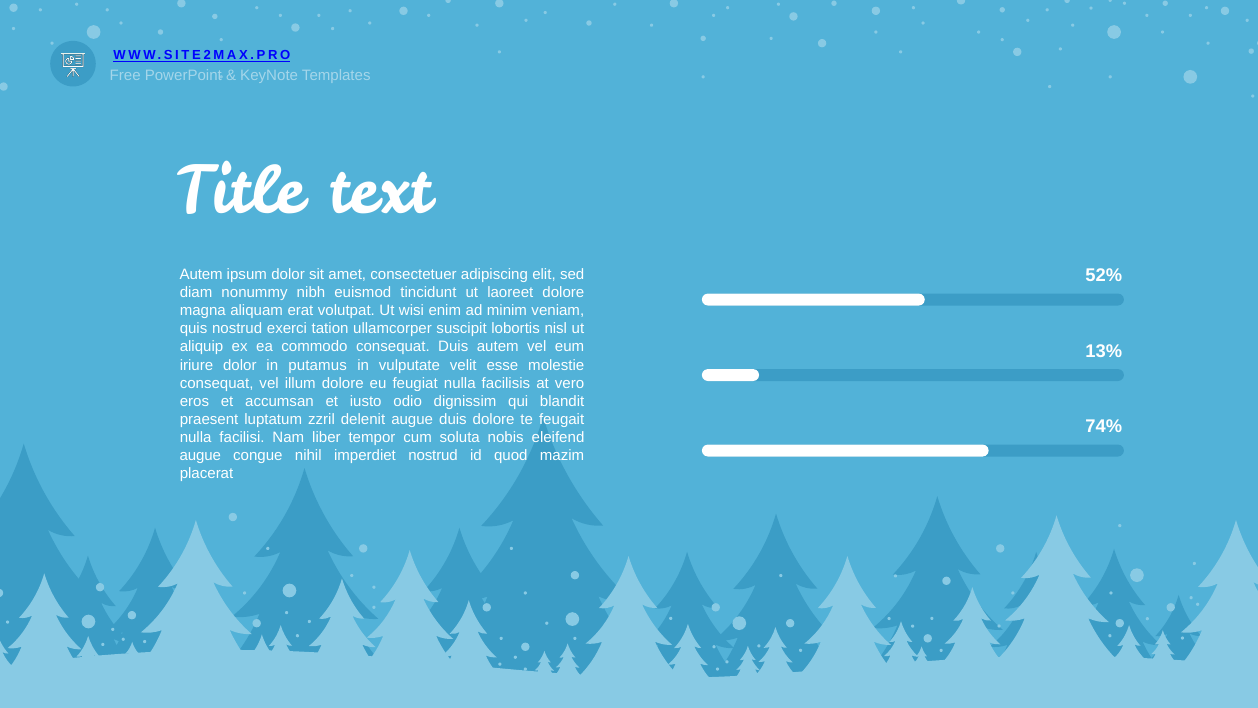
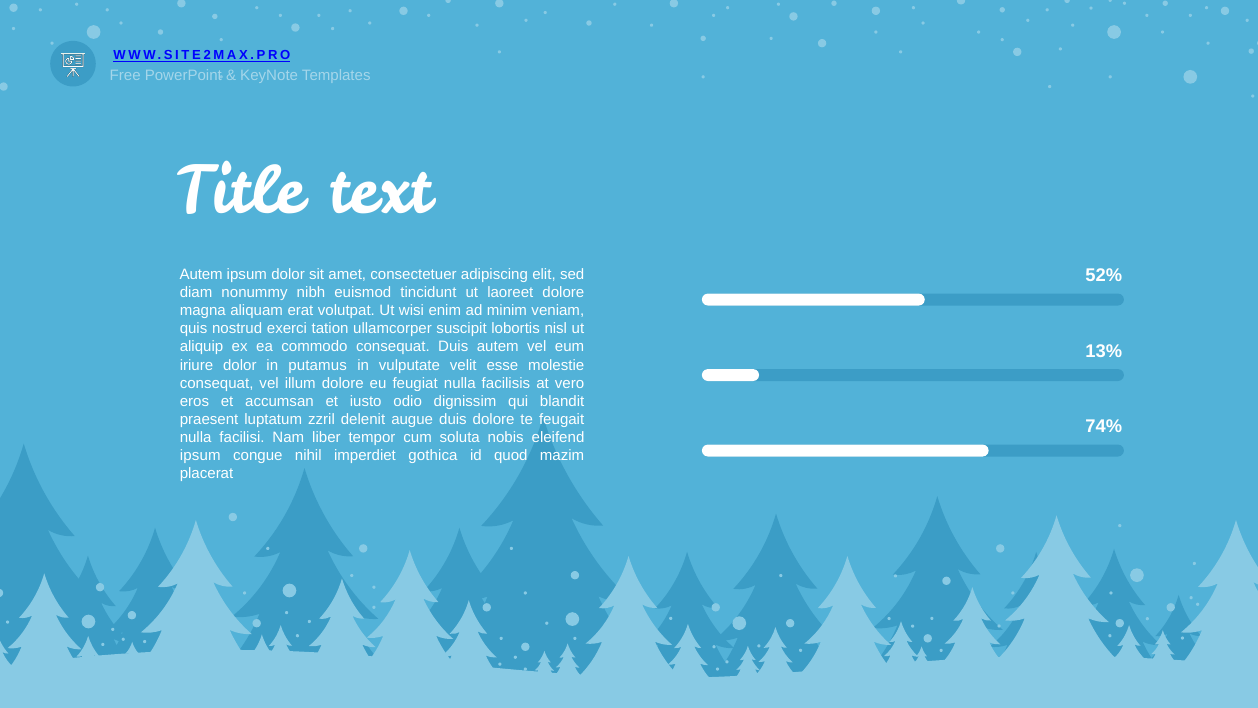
augue: augue -> ipsum (200, 455)
imperdiet nostrud: nostrud -> gothica (433, 455)
